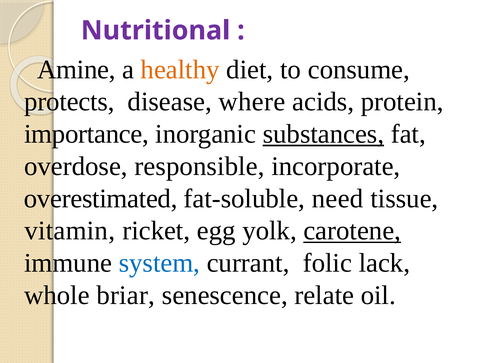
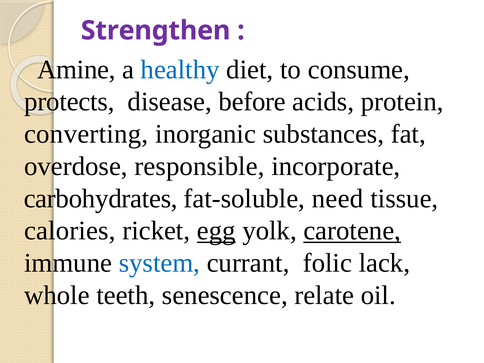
Nutritional: Nutritional -> Strengthen (156, 31)
healthy colour: orange -> blue (180, 70)
where: where -> before (252, 102)
importance: importance -> converting (86, 134)
substances underline: present -> none (323, 134)
overestimated: overestimated -> carbohydrates (101, 199)
vitamin: vitamin -> calories (70, 231)
egg underline: none -> present (216, 231)
briar: briar -> teeth (126, 295)
